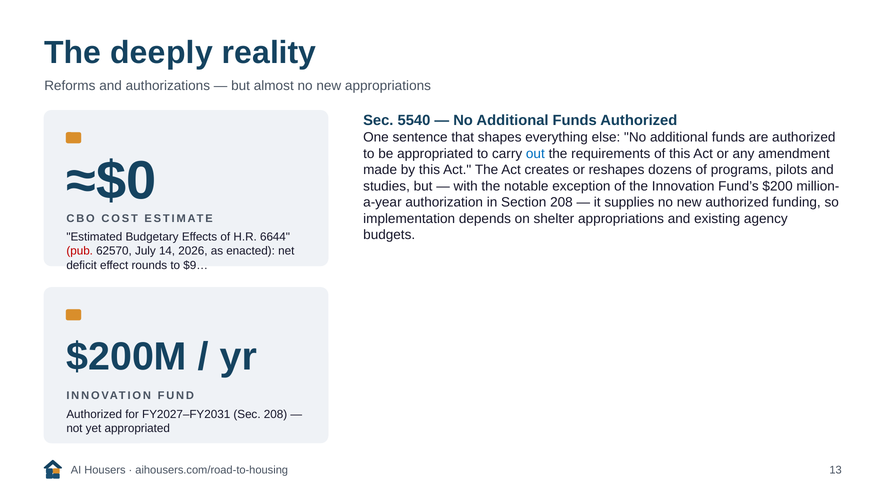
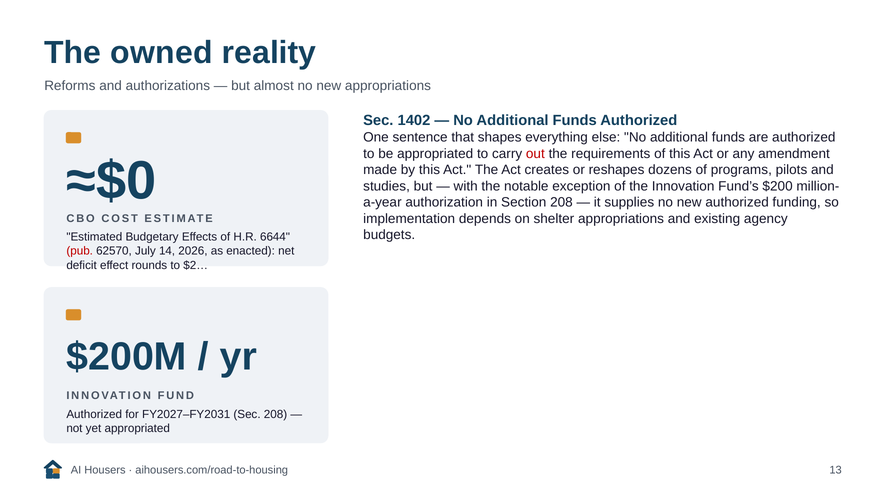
deeply: deeply -> owned (161, 53)
5540: 5540 -> 1402 (414, 121)
out colour: blue -> red (535, 154)
$9…: $9… -> $2… (196, 265)
